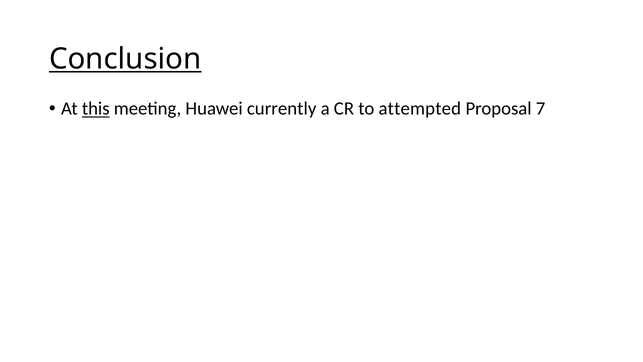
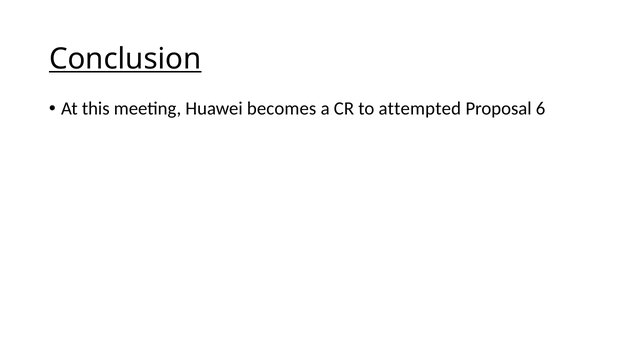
this underline: present -> none (96, 109)
currently: currently -> becomes (282, 109)
7: 7 -> 6 (541, 109)
